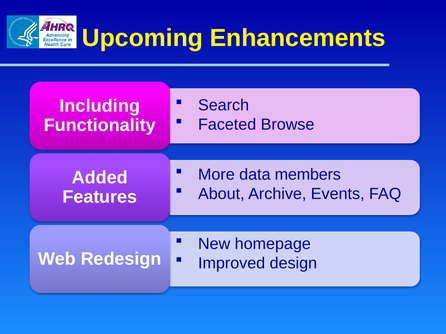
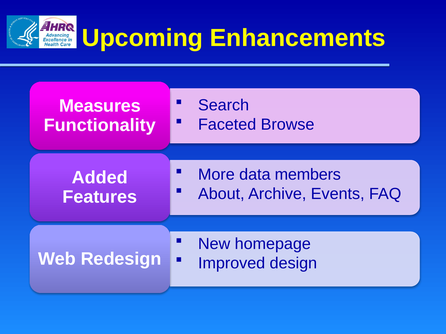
Including: Including -> Measures (100, 106)
